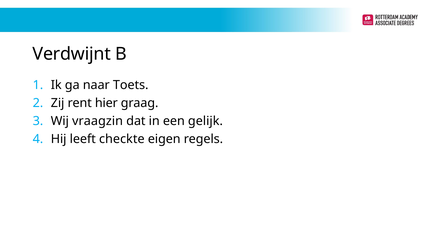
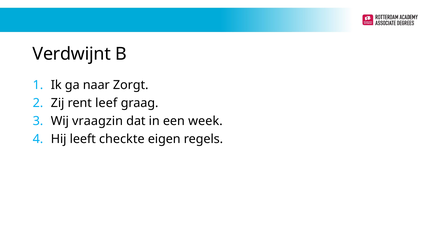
Toets: Toets -> Zorgt (131, 85)
hier: hier -> leef (106, 103)
gelijk: gelijk -> week (205, 121)
